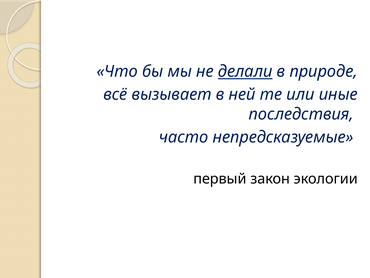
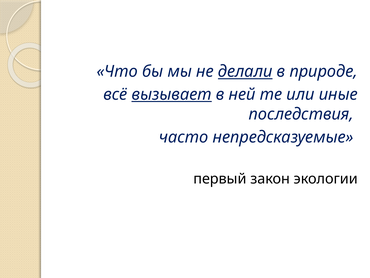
вызывает underline: none -> present (172, 94)
